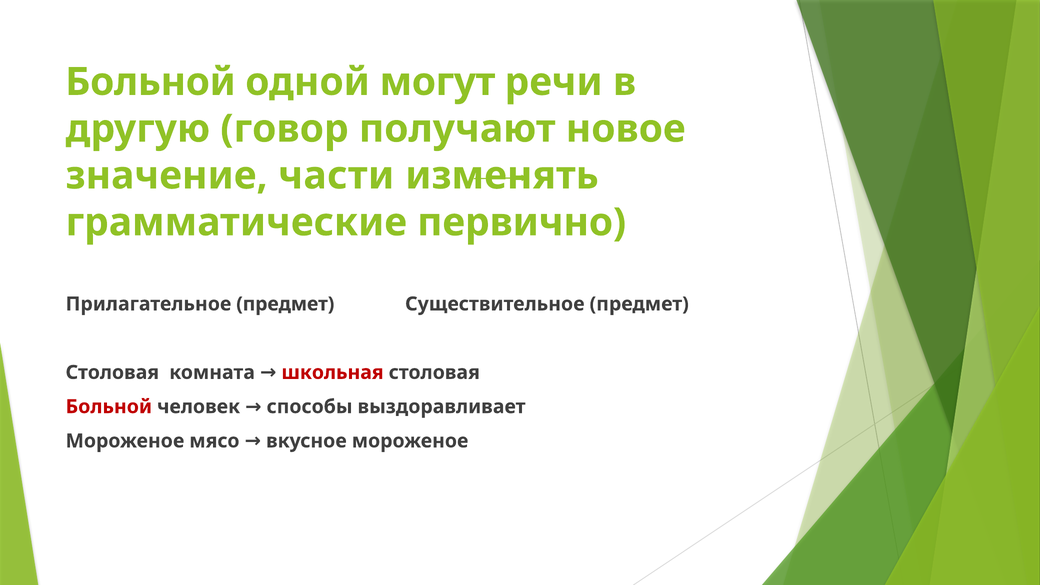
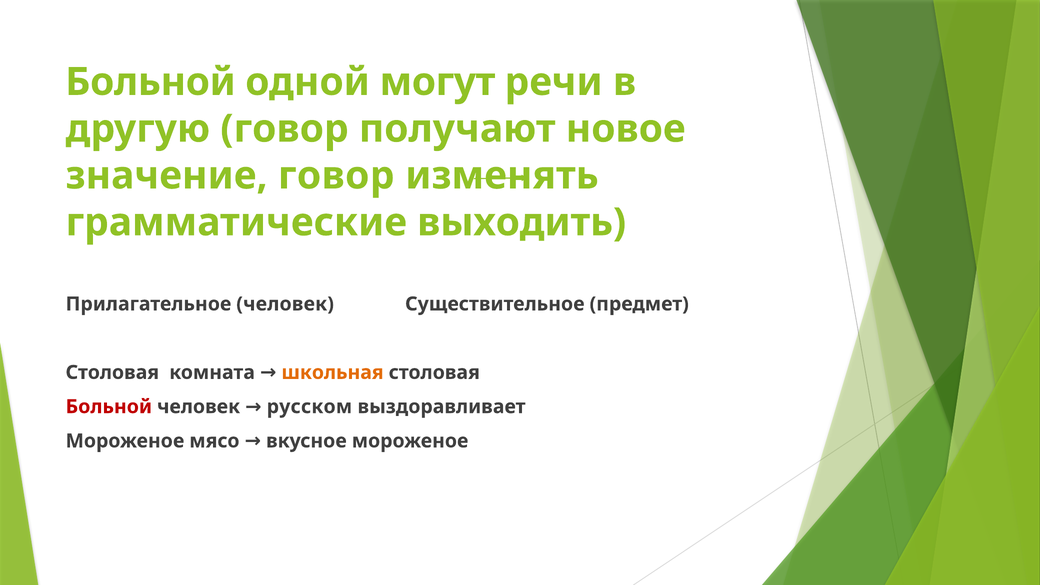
значение части: части -> говор (336, 176)
первично: первично -> выходить (522, 222)
Прилагательное предмет: предмет -> человек (285, 304)
школьная colour: red -> orange (333, 372)
способы: способы -> русском (309, 407)
